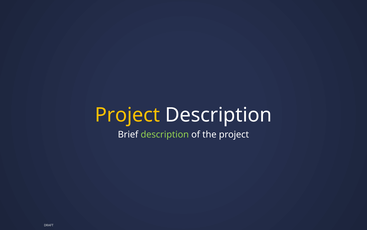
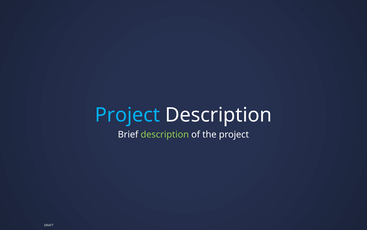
Project colour: yellow -> light blue (127, 115)
